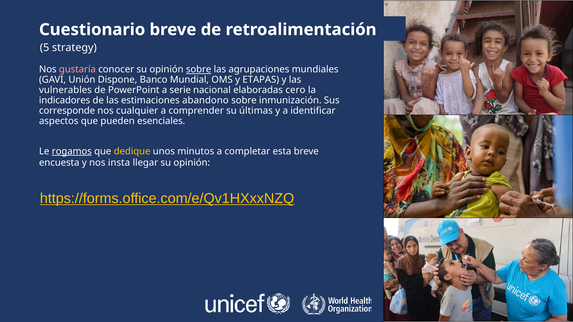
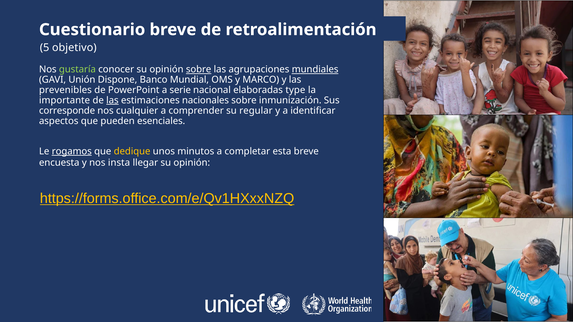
strategy: strategy -> objetivo (74, 48)
gustaría colour: pink -> light green (77, 70)
mundiales underline: none -> present (315, 70)
ETAPAS: ETAPAS -> MARCO (261, 80)
vulnerables: vulnerables -> prevenibles (65, 90)
cero: cero -> type (295, 90)
indicadores: indicadores -> importante (65, 100)
las underline: none -> present (112, 100)
abandono: abandono -> nacionales (205, 100)
últimas: últimas -> regular (256, 111)
